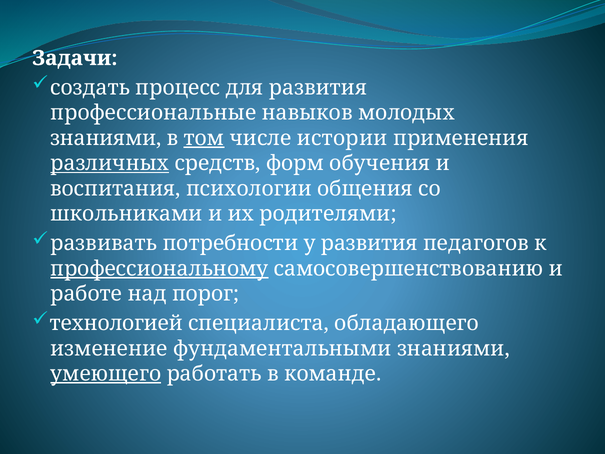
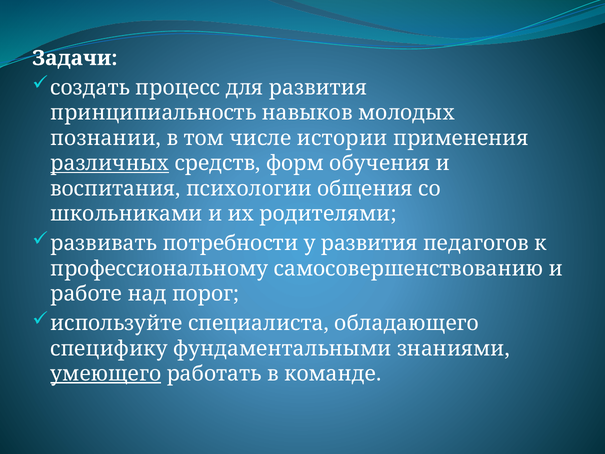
профессиональные: профессиональные -> принципиальность (153, 113)
знаниями: знаниями -> познании (106, 138)
том underline: present -> none (204, 138)
профессиональному underline: present -> none (159, 268)
технологией: технологией -> используйте (116, 323)
изменение: изменение -> специфику (109, 348)
